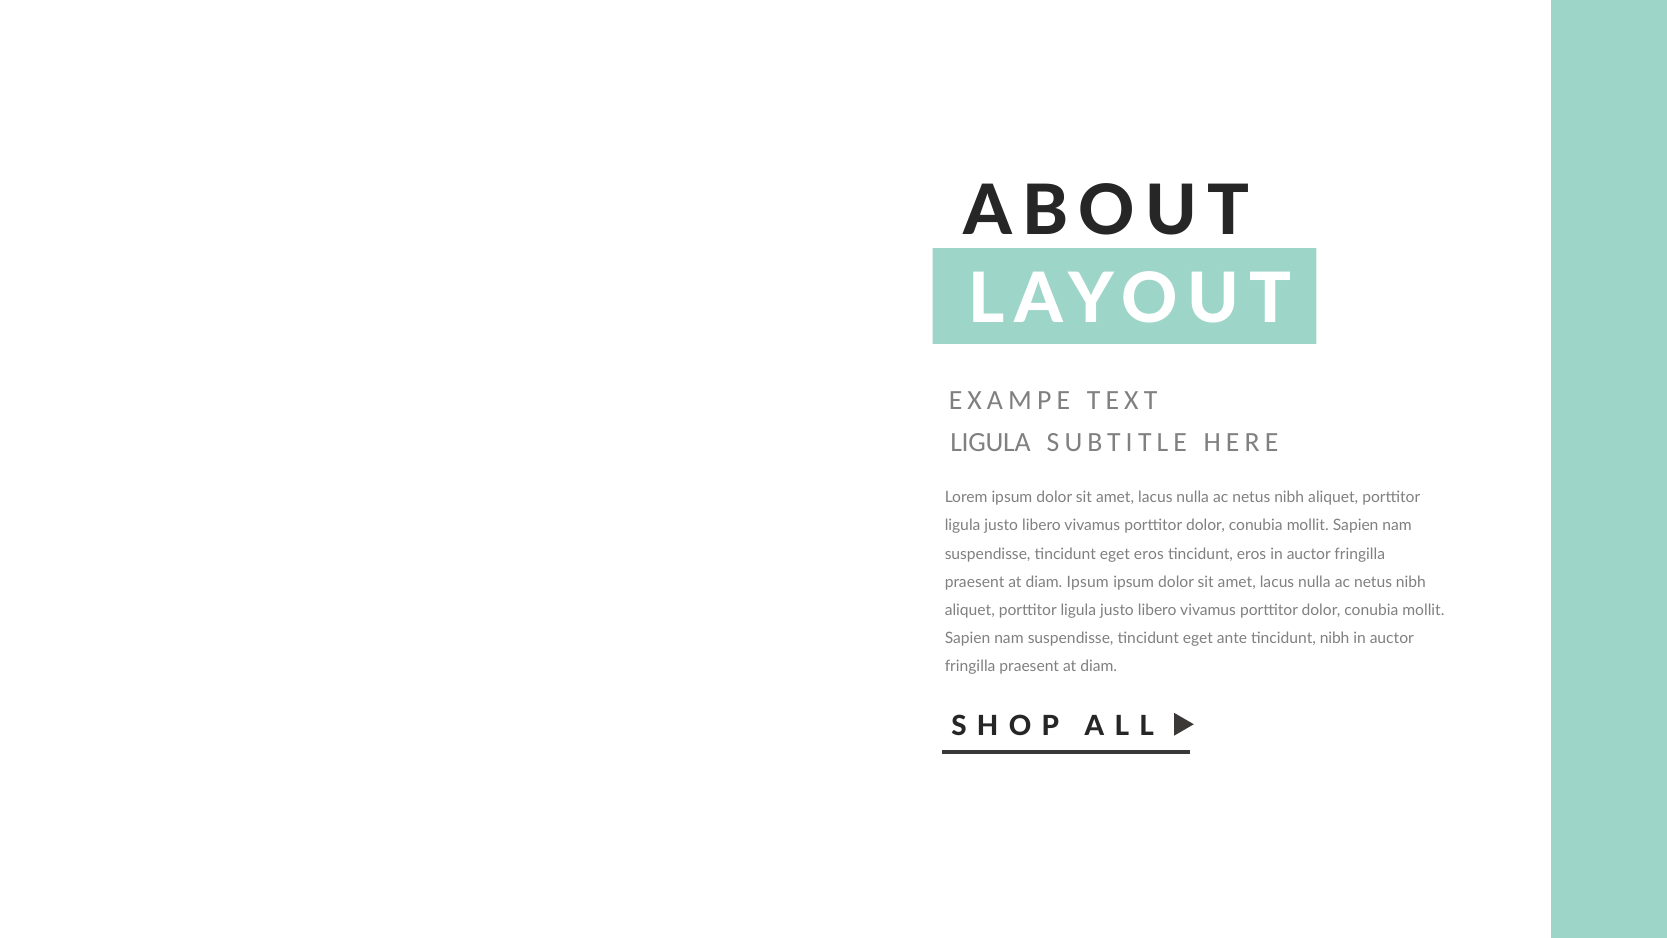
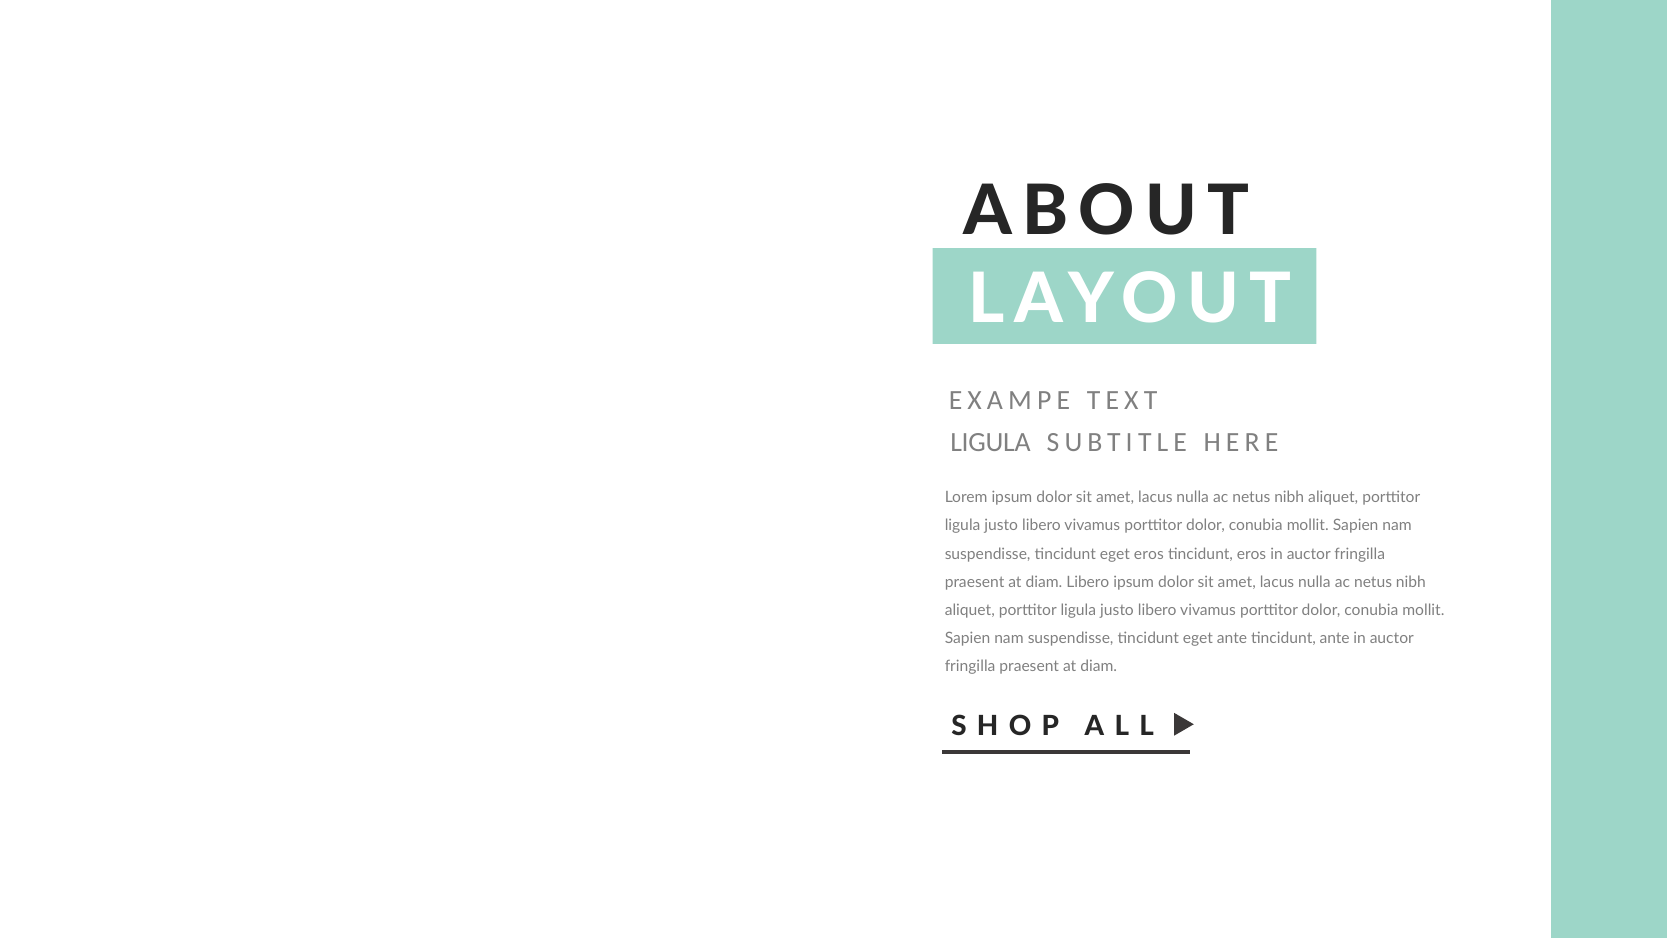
diam Ipsum: Ipsum -> Libero (1088, 582)
tincidunt nibh: nibh -> ante (1335, 638)
